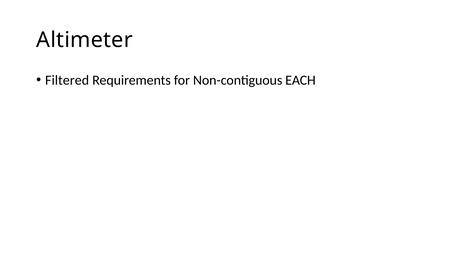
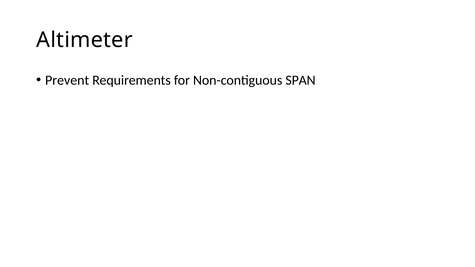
Filtered: Filtered -> Prevent (67, 80)
EACH: EACH -> SPAN (300, 80)
